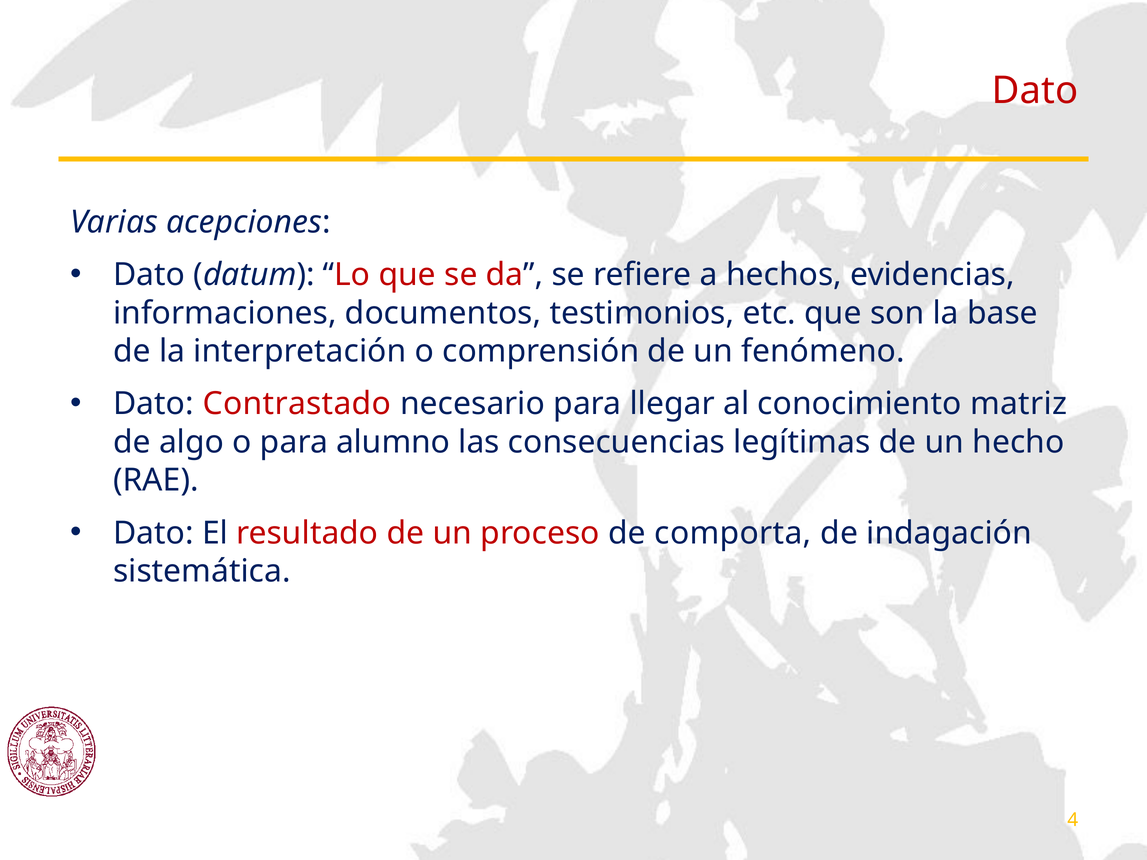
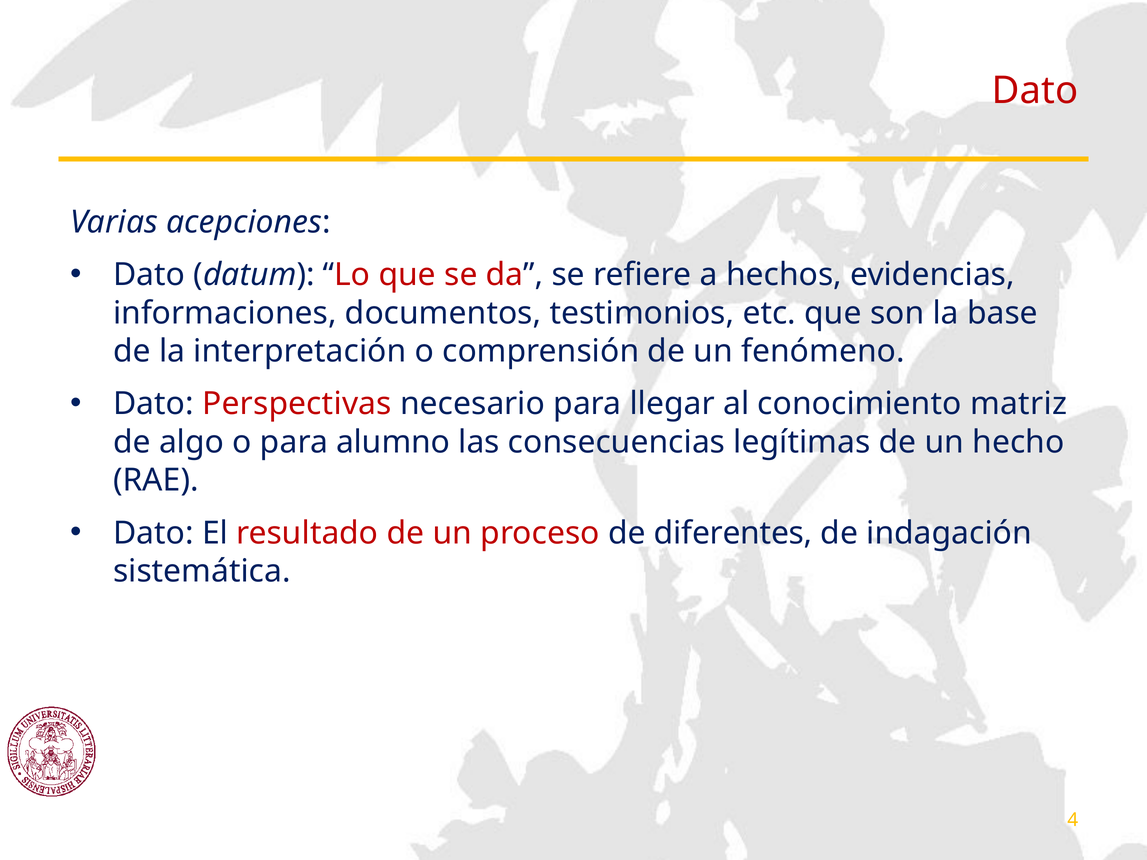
Contrastado: Contrastado -> Perspectivas (297, 404)
comporta: comporta -> diferentes (733, 533)
